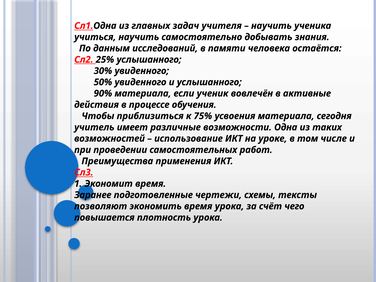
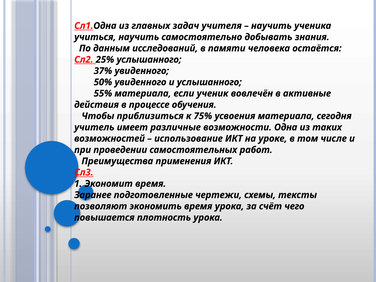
30%: 30% -> 37% (103, 71)
90%: 90% -> 55% (103, 93)
